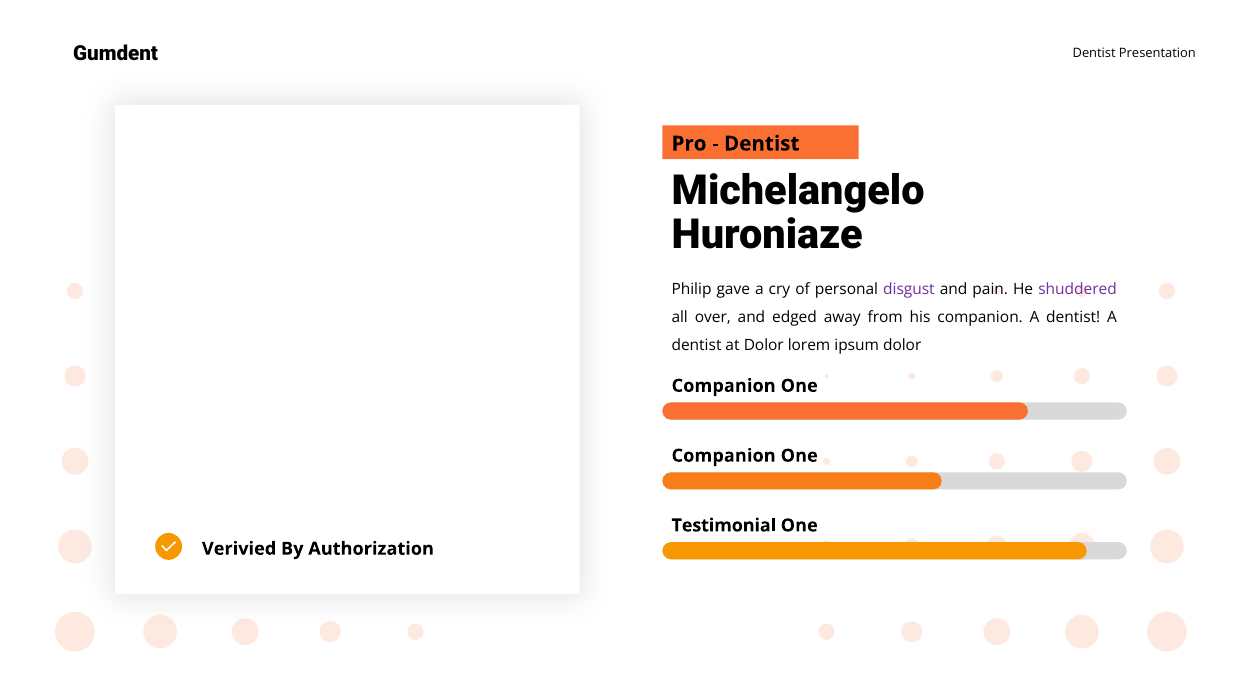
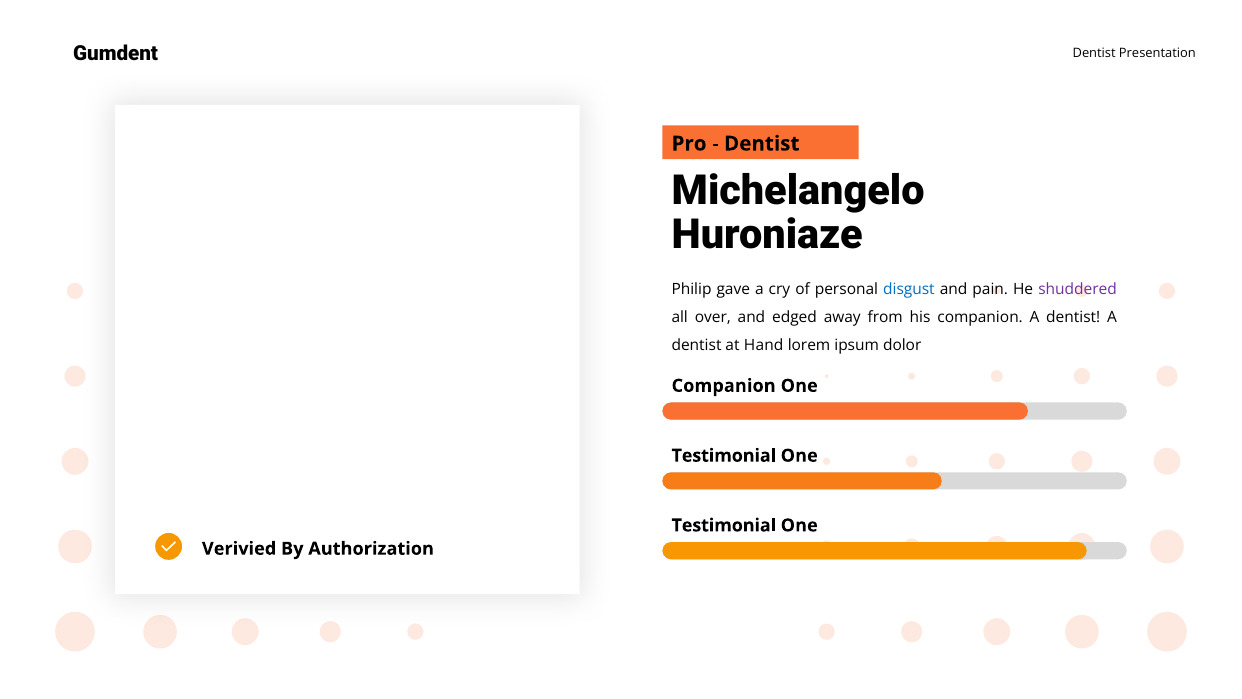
disgust colour: purple -> blue (909, 290)
at Dolor: Dolor -> Hand (764, 346)
Companion: Companion -> Testimonial (724, 455)
